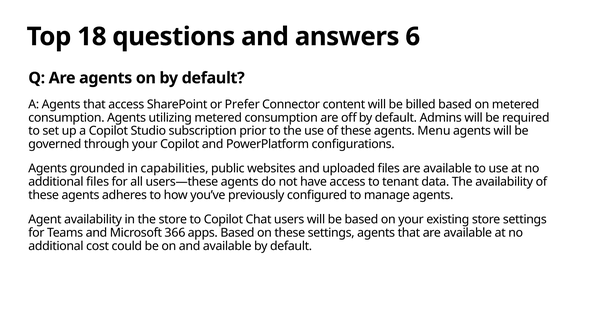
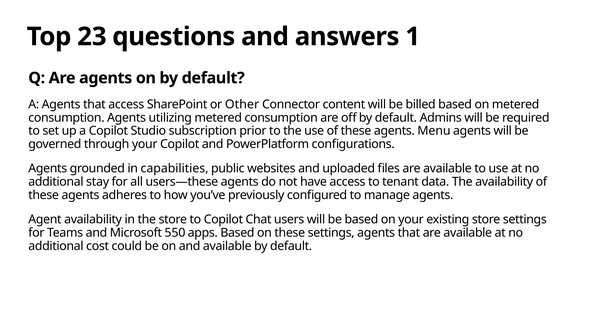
18: 18 -> 23 (92, 37)
6: 6 -> 1 (413, 37)
Prefer: Prefer -> Other (242, 104)
additional files: files -> stay (98, 182)
366: 366 -> 550 (175, 233)
